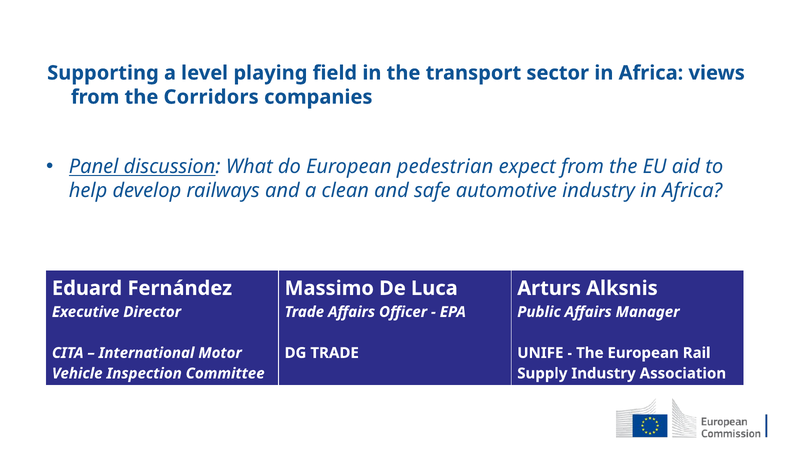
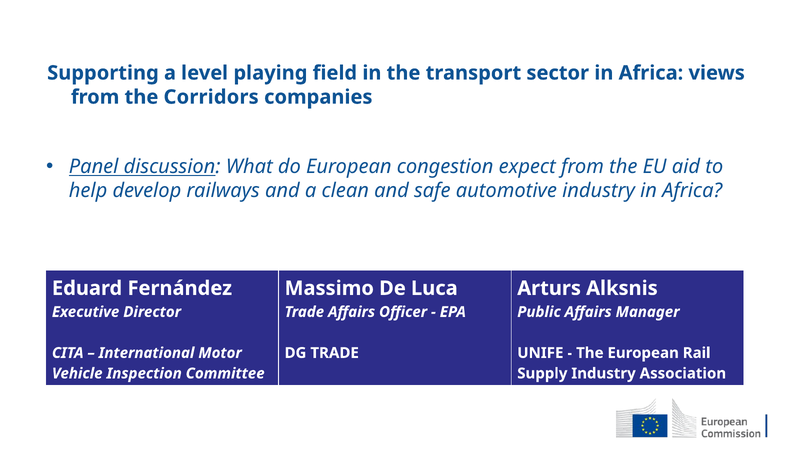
pedestrian: pedestrian -> congestion (445, 167)
